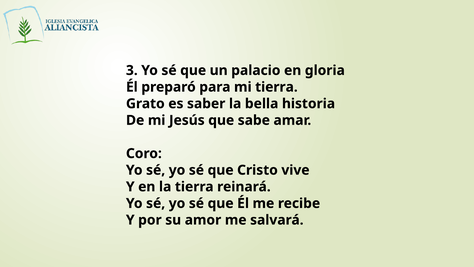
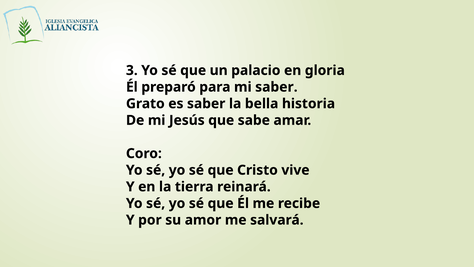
mi tierra: tierra -> saber (276, 87)
